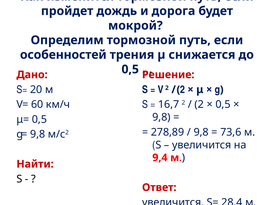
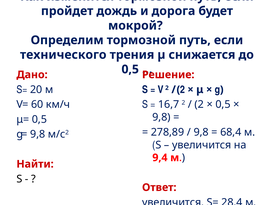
особенностей: особенностей -> технического (63, 55)
73,6: 73,6 -> 68,4 (231, 132)
